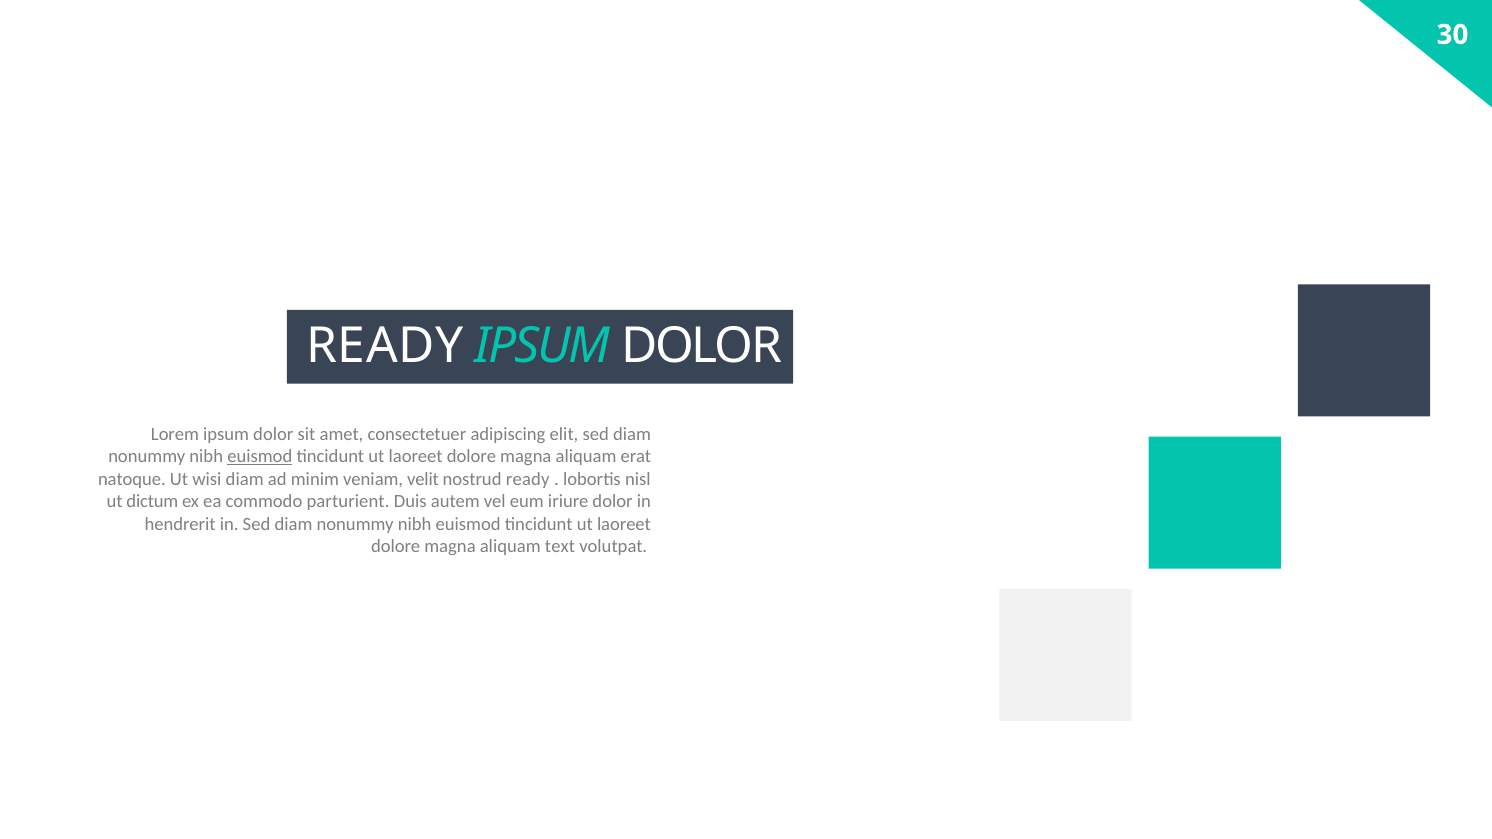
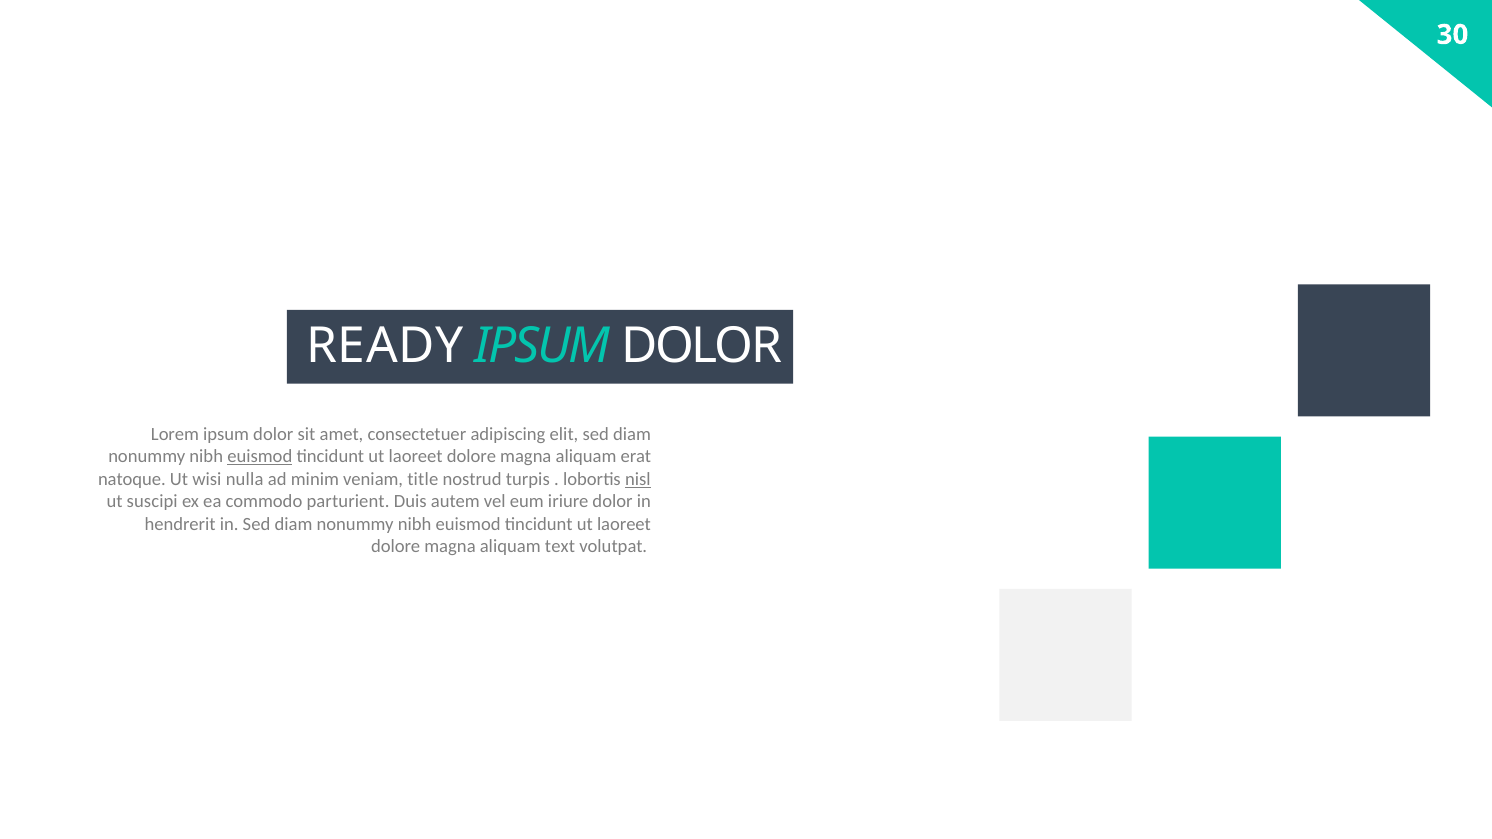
wisi diam: diam -> nulla (245, 479)
velit: velit -> title (423, 479)
nostrud ready: ready -> turpis (528, 479)
nisl underline: none -> present (638, 479)
dictum: dictum -> suscipi (152, 502)
